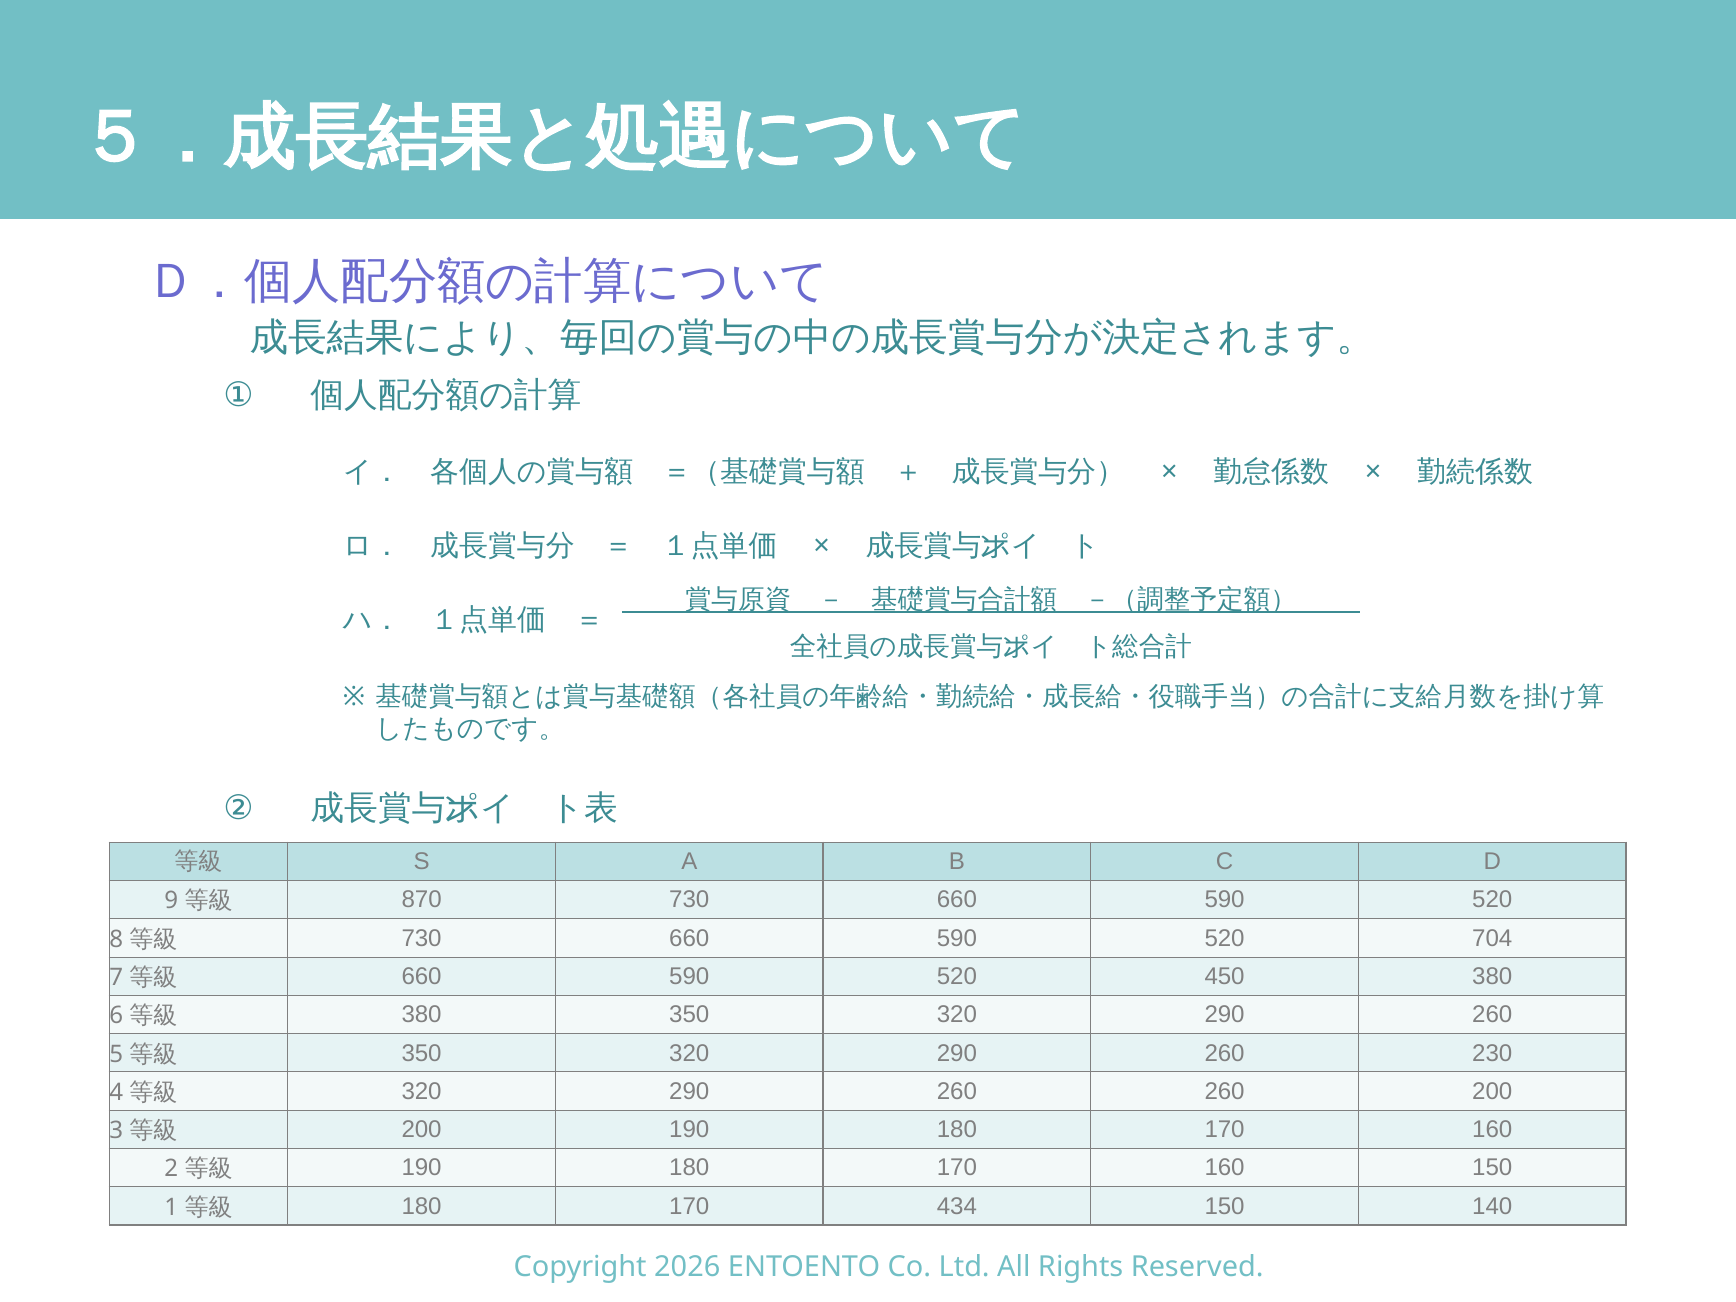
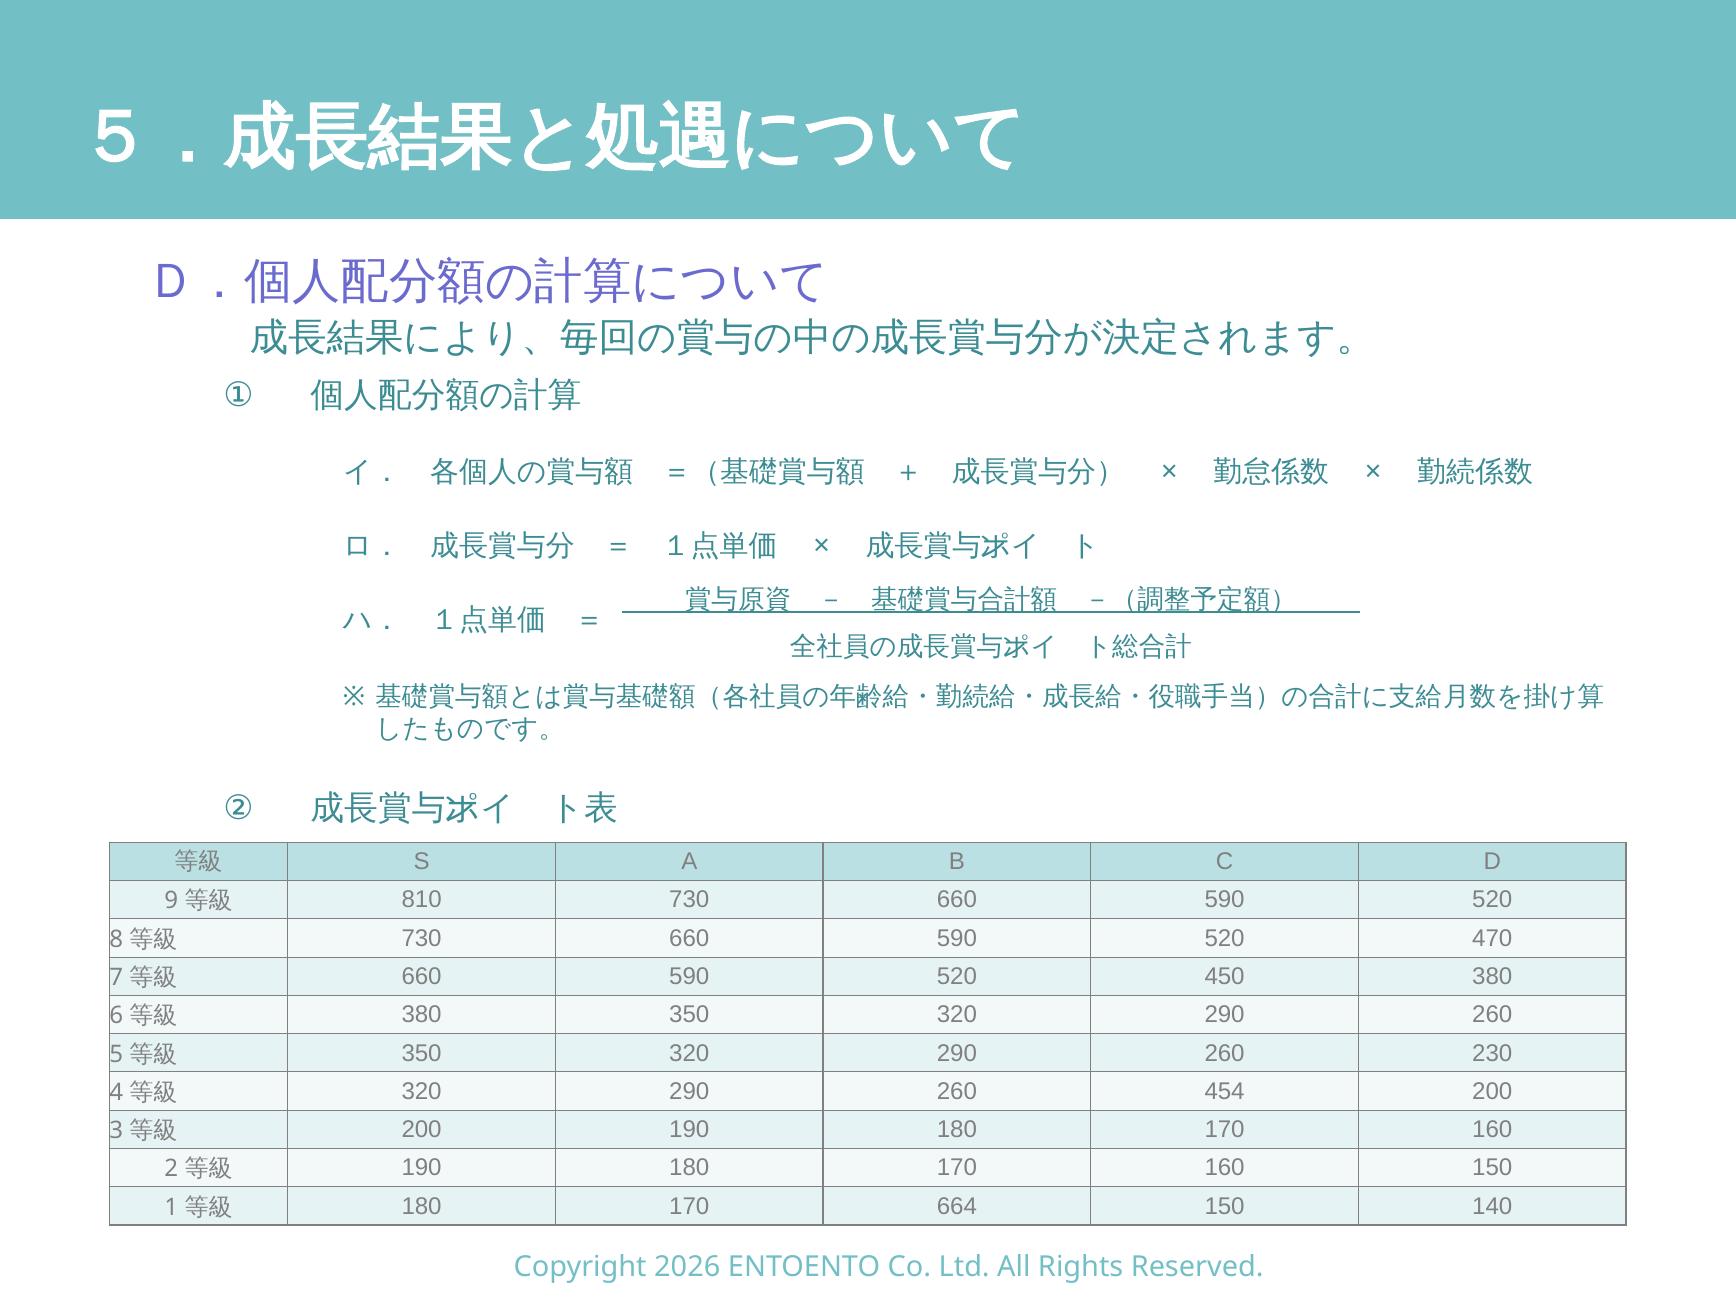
870: 870 -> 810 (422, 900)
704: 704 -> 470 (1492, 938)
260 260: 260 -> 454 (1225, 1091)
434: 434 -> 664 (957, 1206)
